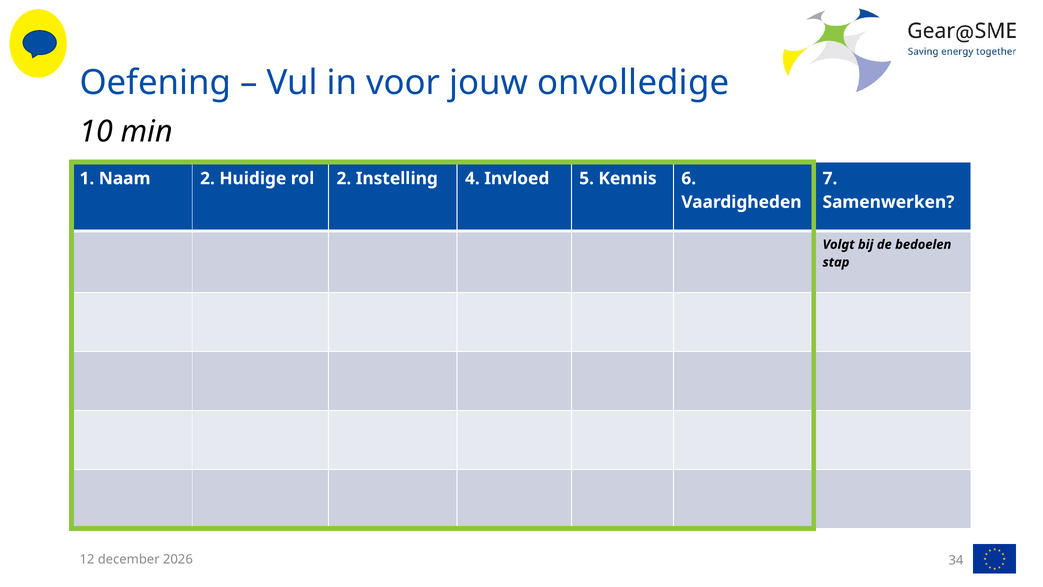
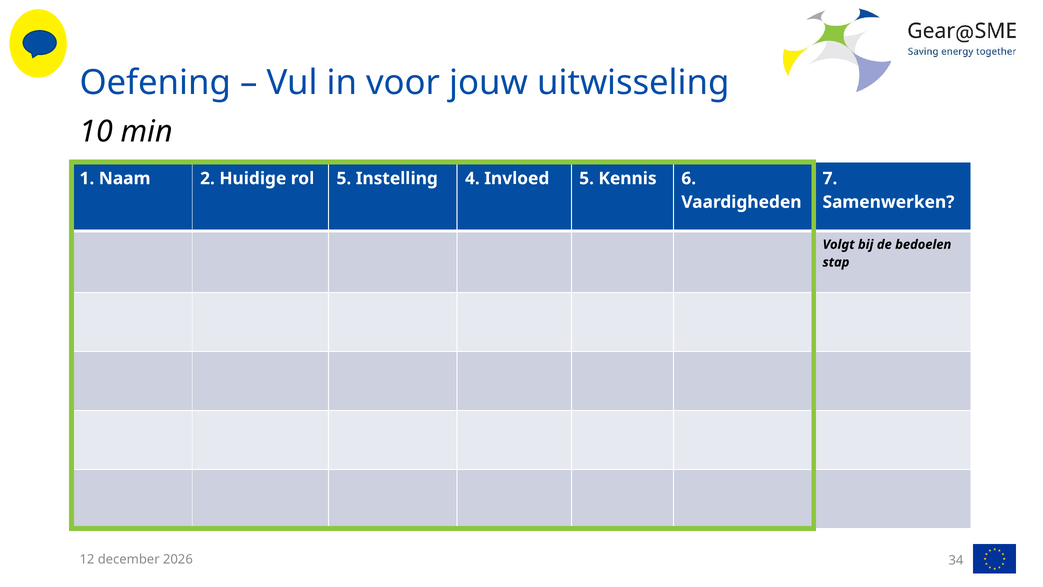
onvolledige: onvolledige -> uitwisseling (633, 83)
rol 2: 2 -> 5 (344, 178)
